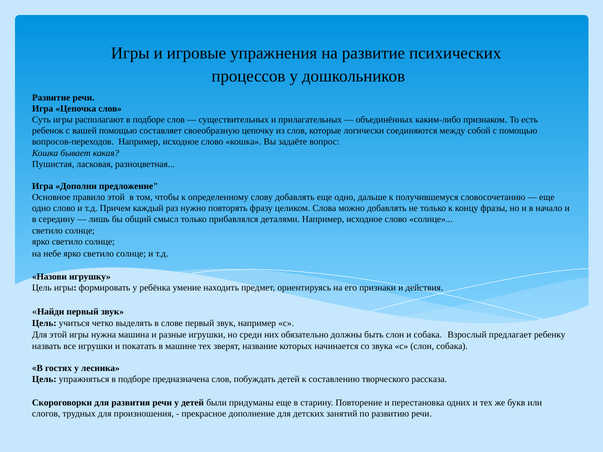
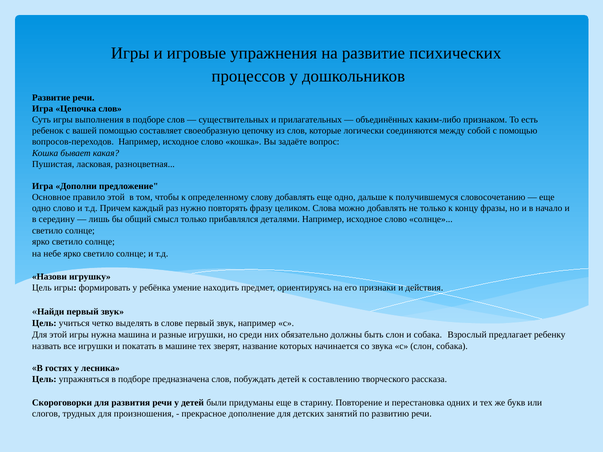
располагают: располагают -> выполнения (99, 120)
